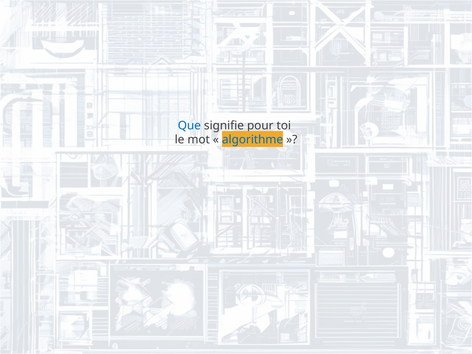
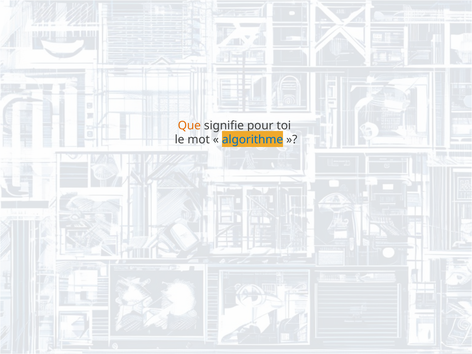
Que colour: blue -> orange (189, 126)
